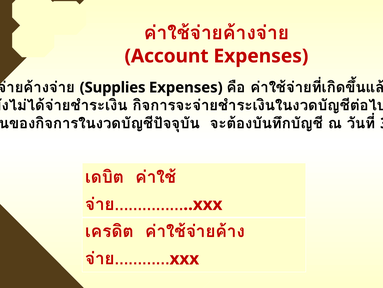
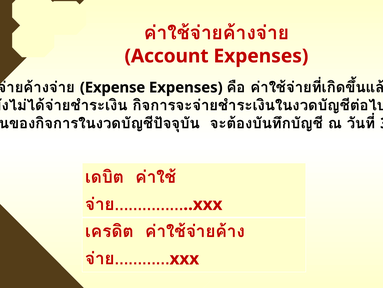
Supplies: Supplies -> Expense (113, 87)
